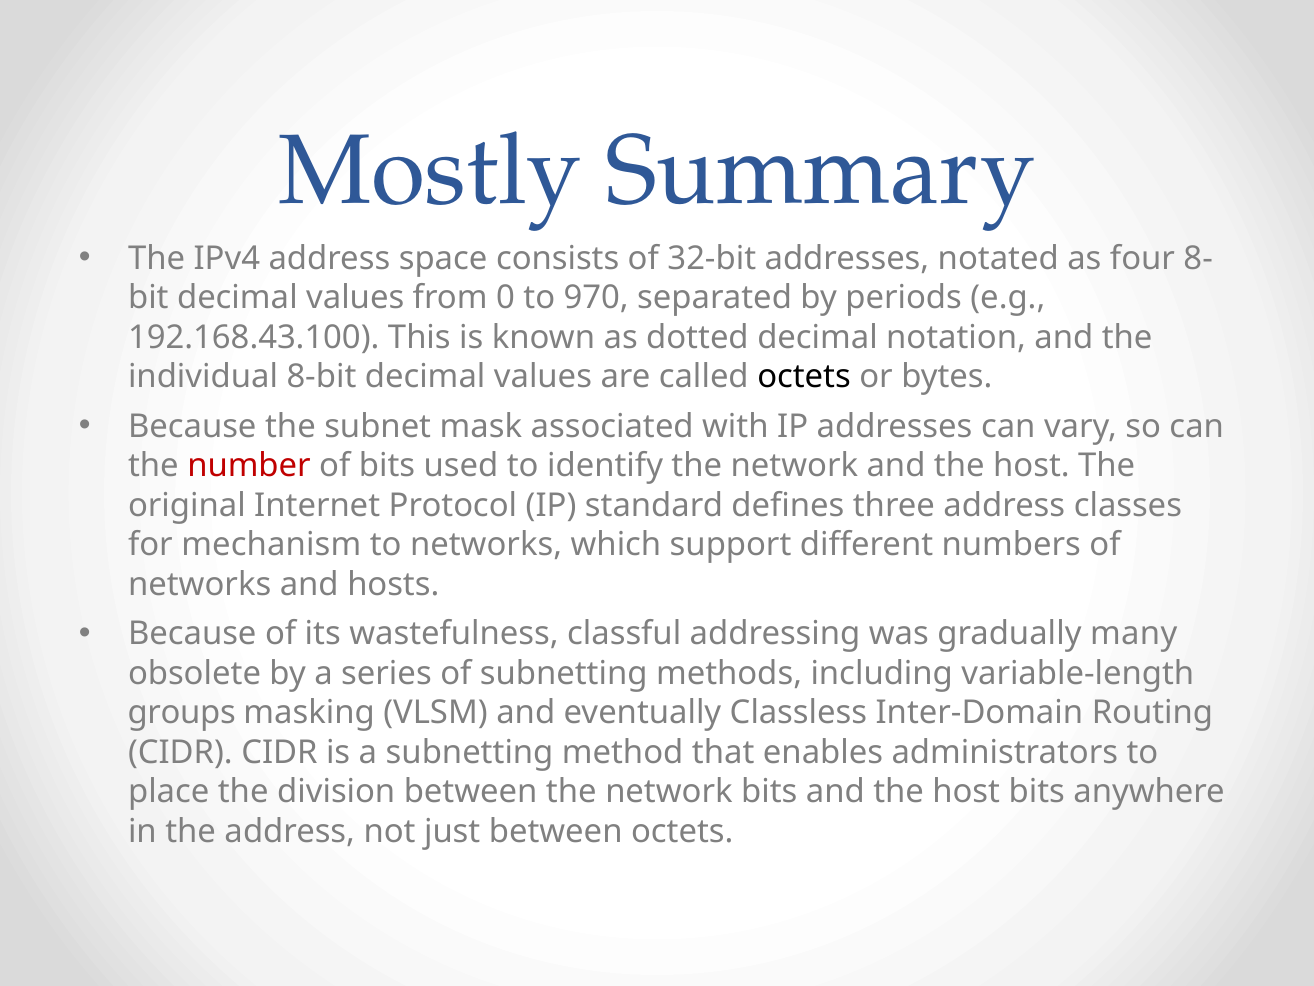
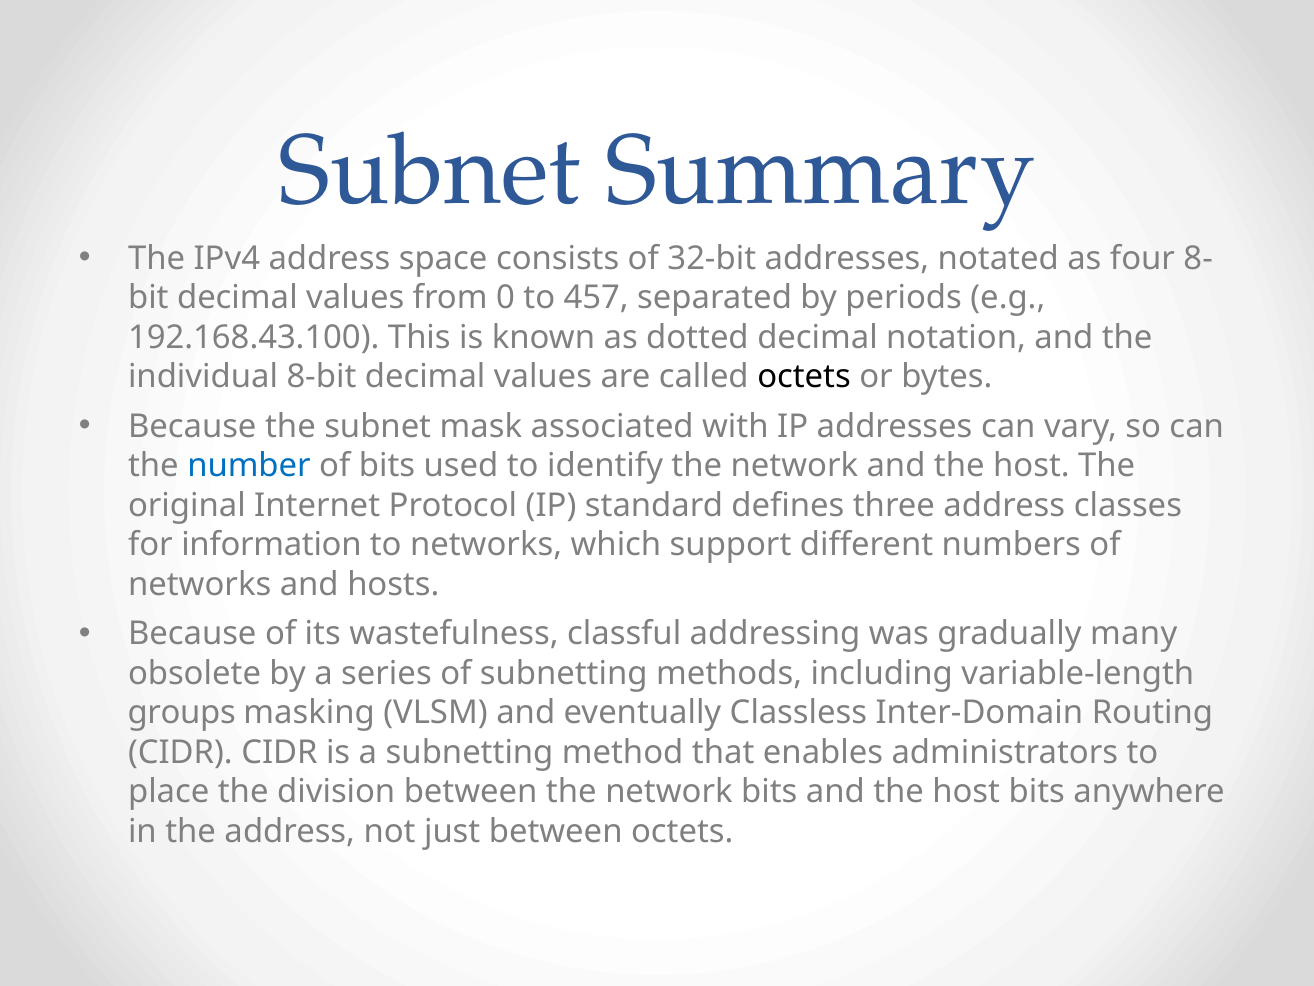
Mostly: Mostly -> Subnet (430, 171)
970: 970 -> 457 (596, 298)
number colour: red -> blue (249, 466)
mechanism: mechanism -> information (271, 545)
